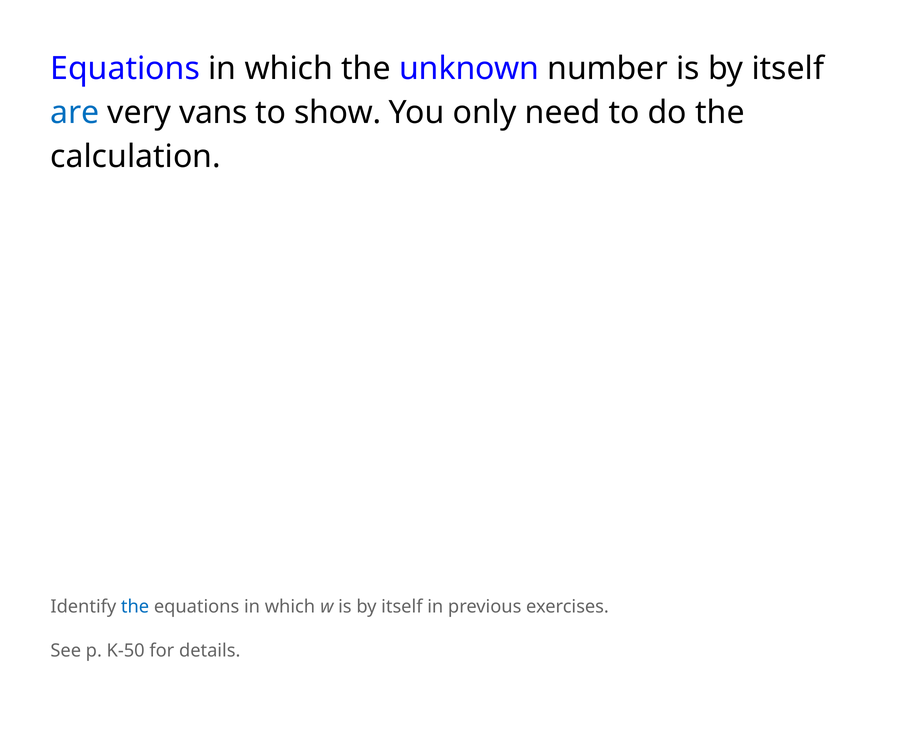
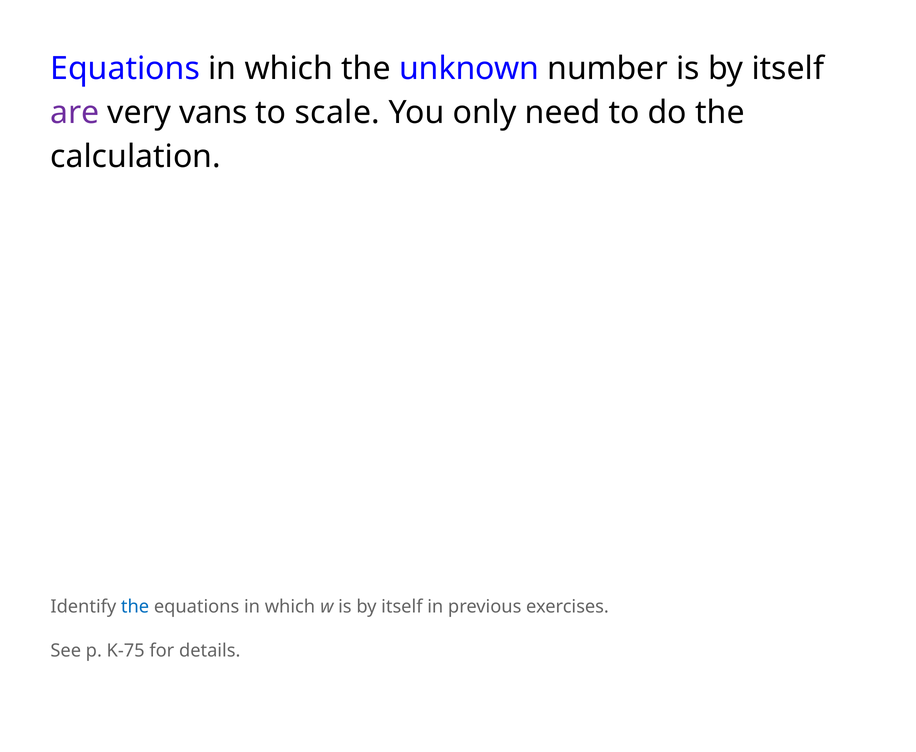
are colour: blue -> purple (75, 113)
show: show -> scale (337, 113)
K-50: K-50 -> K-75 (126, 650)
